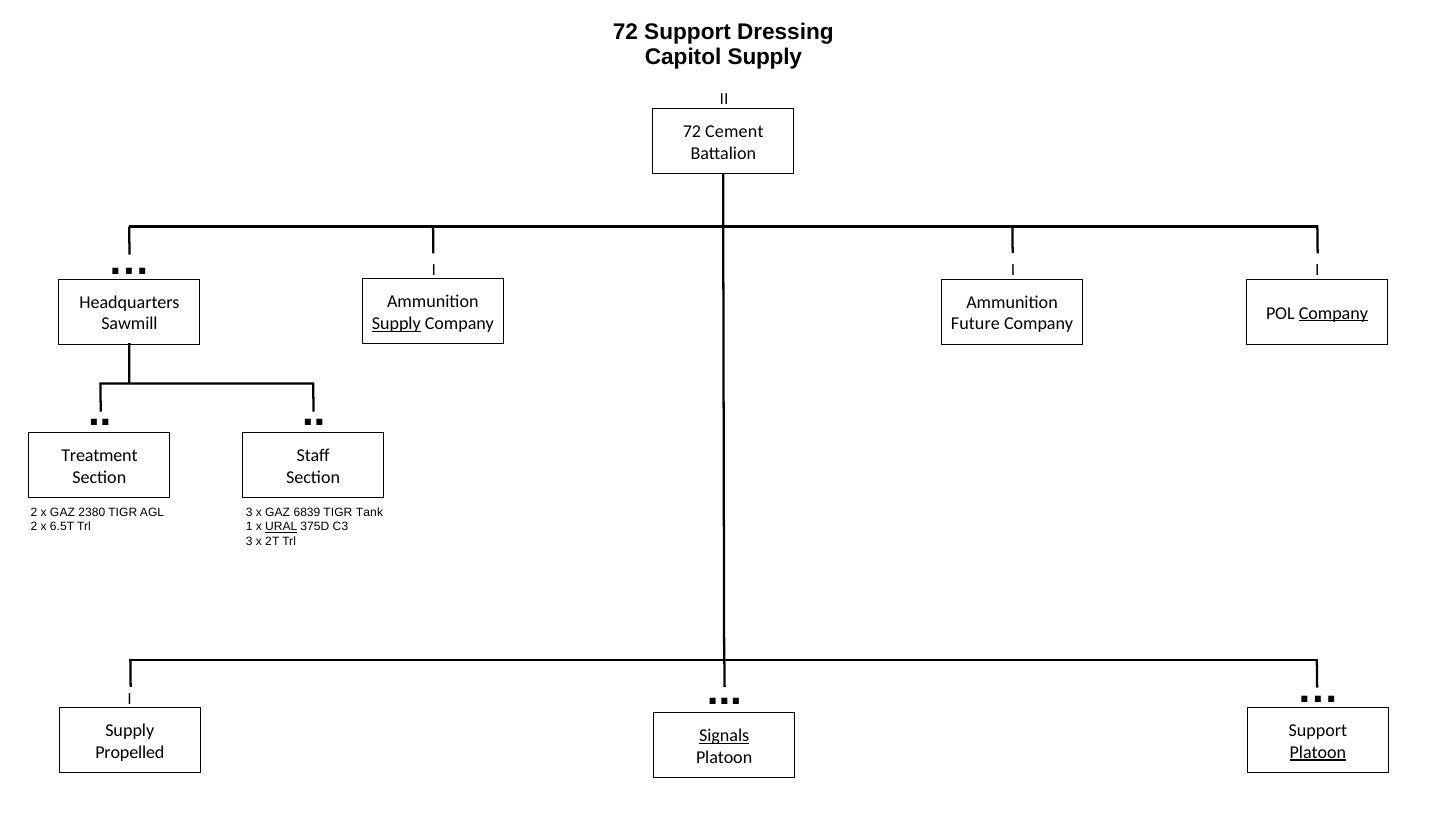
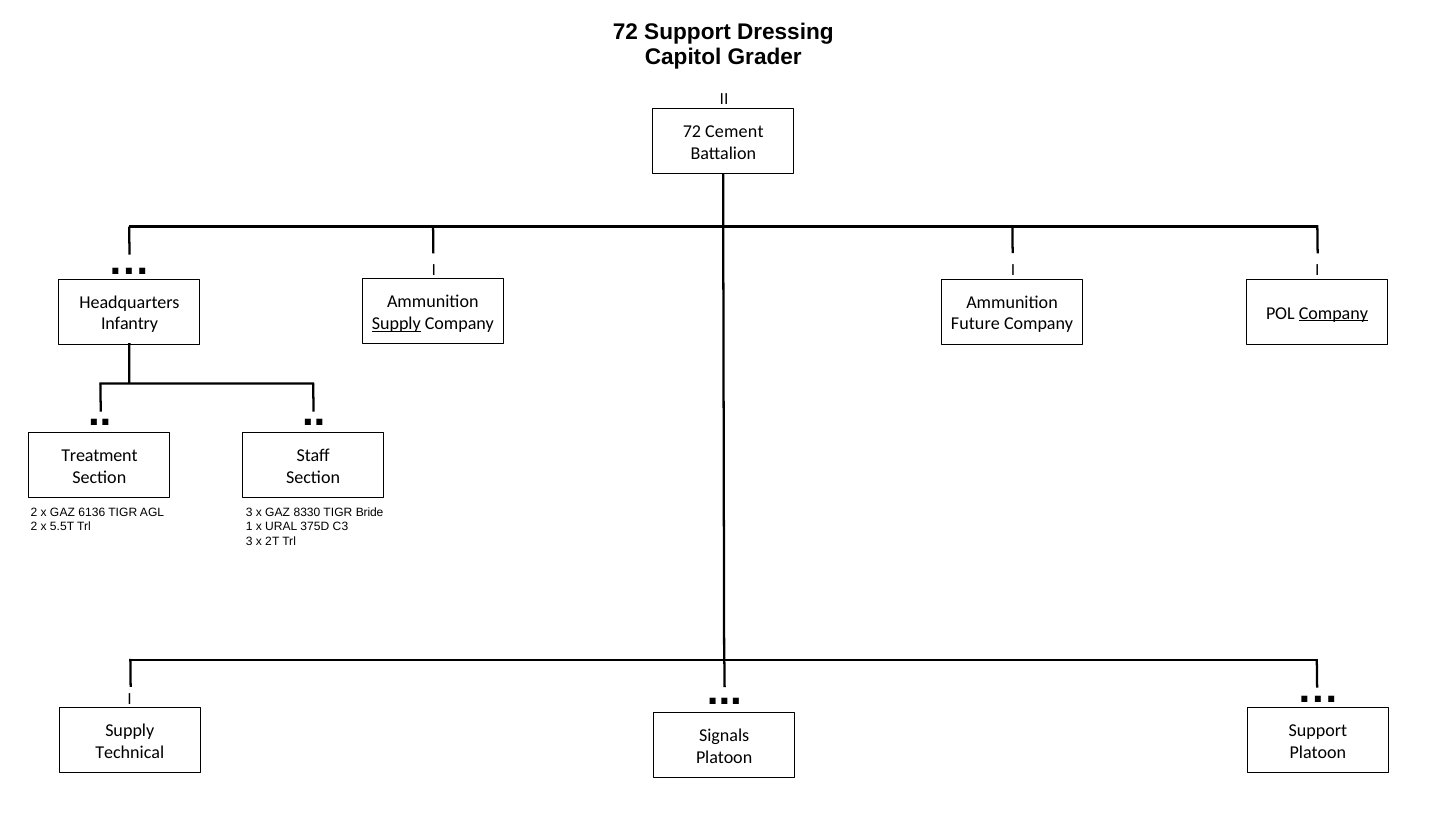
Capitol Supply: Supply -> Grader (765, 57)
Sawmill: Sawmill -> Infantry (129, 324)
2380: 2380 -> 6136 (92, 512)
6839: 6839 -> 8330 (307, 512)
Tank: Tank -> Bride (370, 512)
6.5T: 6.5T -> 5.5T (62, 527)
URAL underline: present -> none (281, 527)
Signals underline: present -> none (724, 736)
Propelled: Propelled -> Technical (130, 752)
Platoon underline: present -> none (1318, 752)
